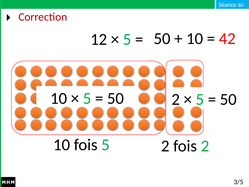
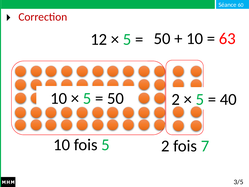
42: 42 -> 63 (227, 39)
50: 50 -> 40 (228, 99)
fois 2: 2 -> 7 (205, 146)
